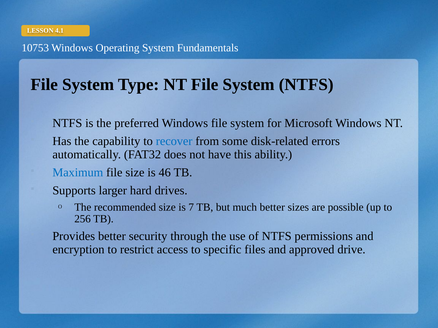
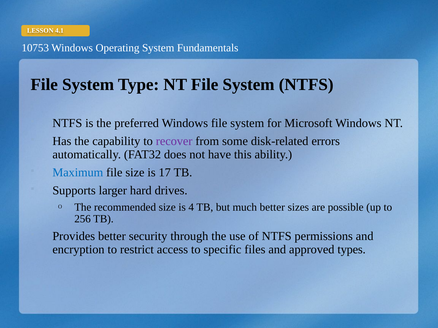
recover colour: blue -> purple (174, 141)
46: 46 -> 17 (165, 173)
7: 7 -> 4 (191, 208)
drive: drive -> types (352, 250)
